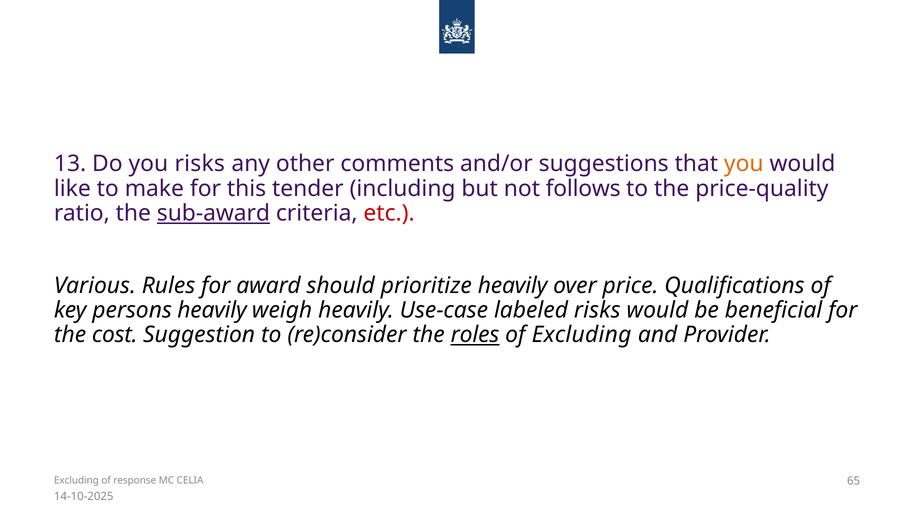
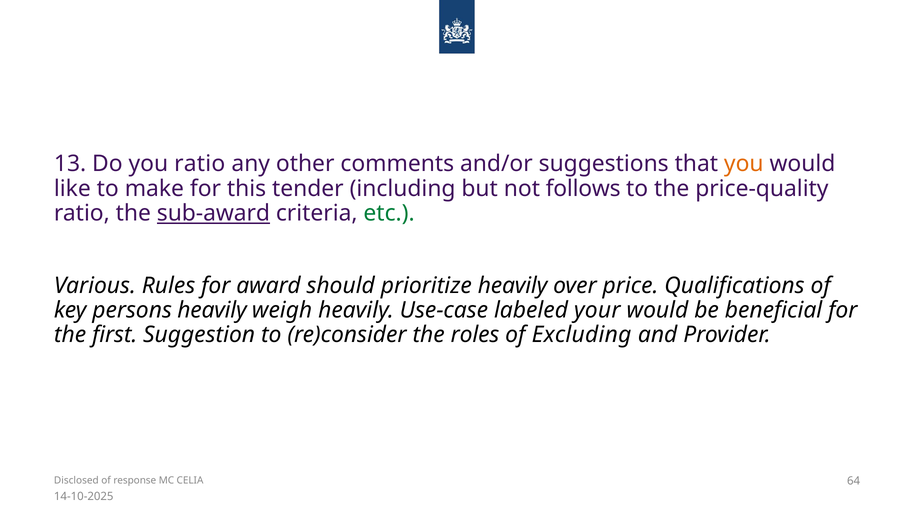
you risks: risks -> ratio (200, 164)
etc colour: red -> green (389, 213)
labeled risks: risks -> your (597, 310)
cost: cost -> first (115, 335)
roles underline: present -> none (475, 335)
Excluding: Excluding -> Disclosed (76, 480)
65: 65 -> 64 (854, 481)
